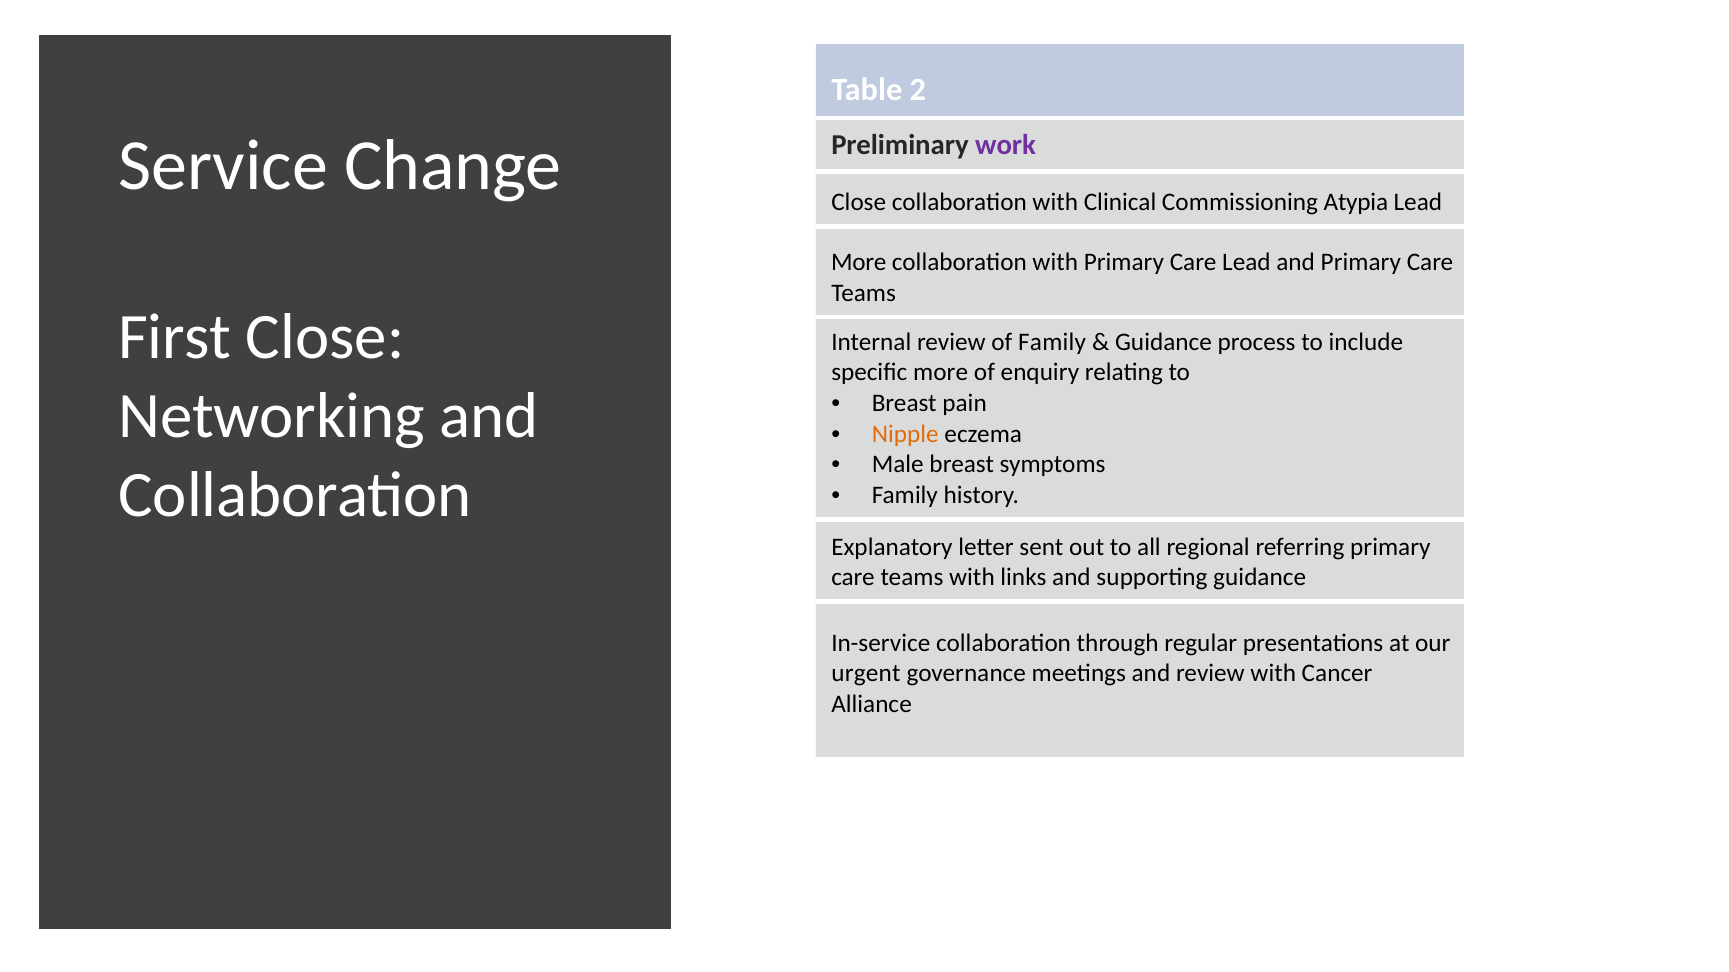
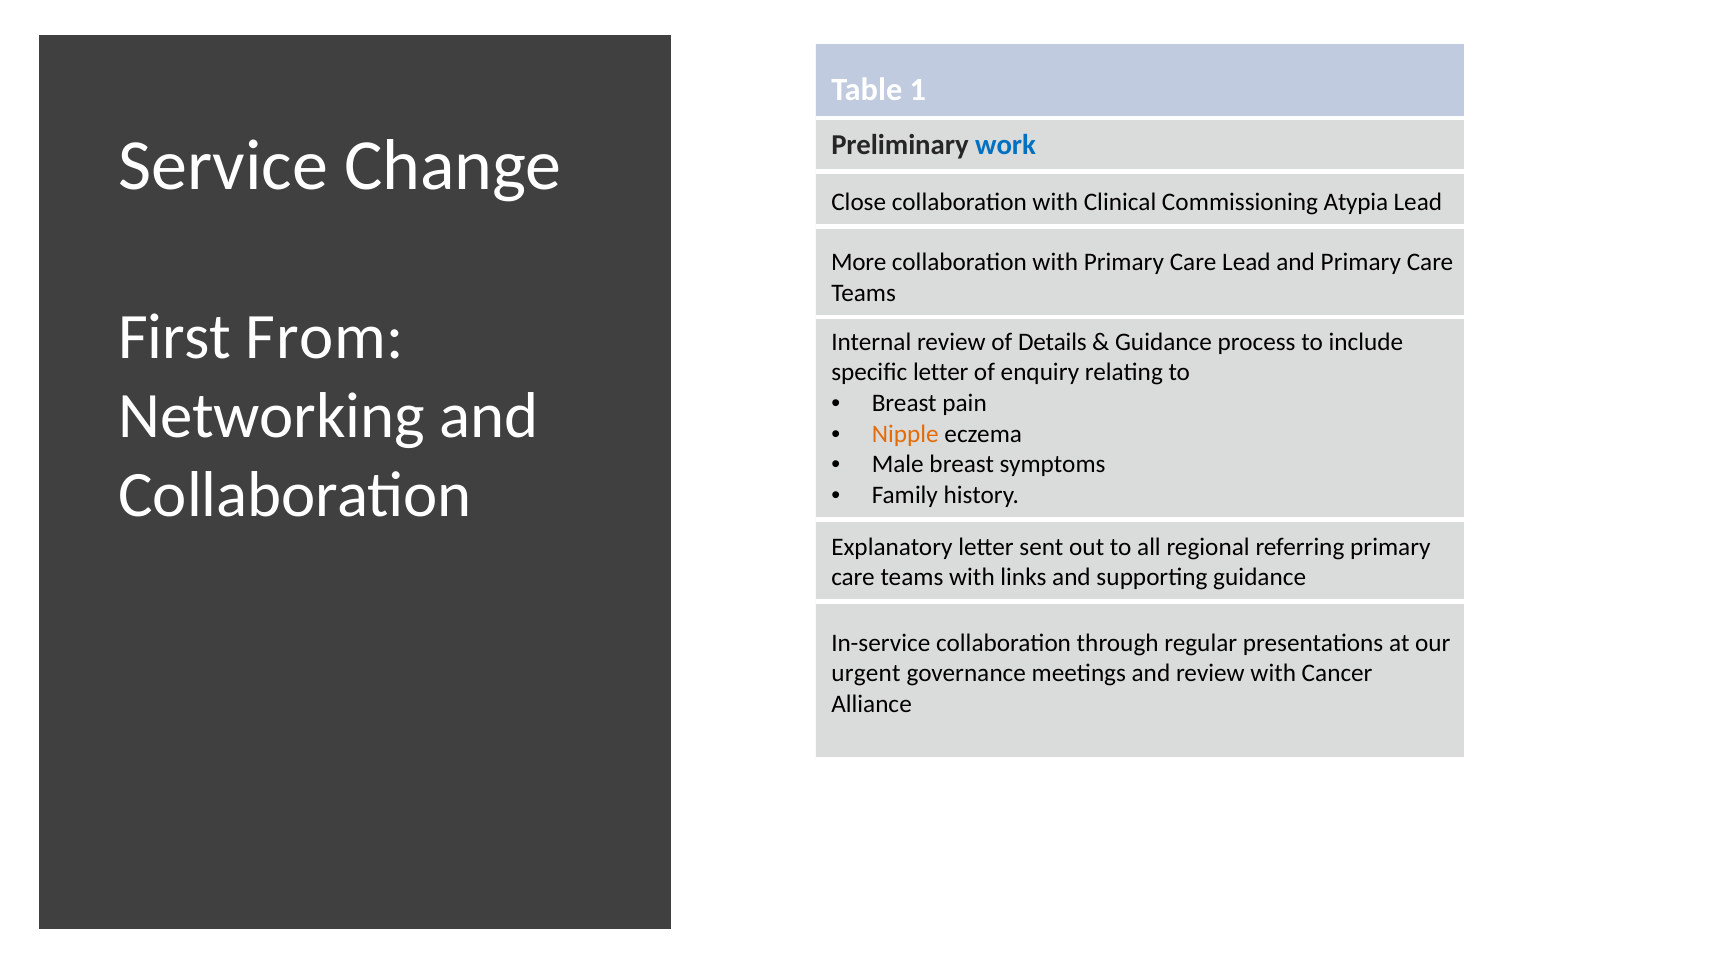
2: 2 -> 1 (918, 89)
work colour: purple -> blue (1006, 145)
First Close: Close -> From (325, 337)
of Family: Family -> Details (1052, 342)
specific more: more -> letter (941, 373)
